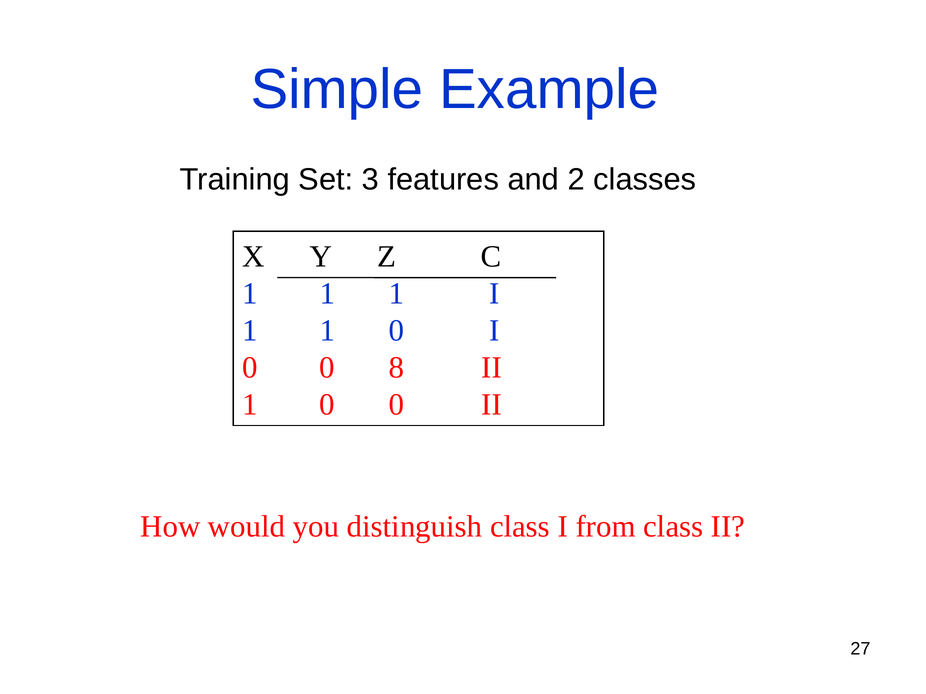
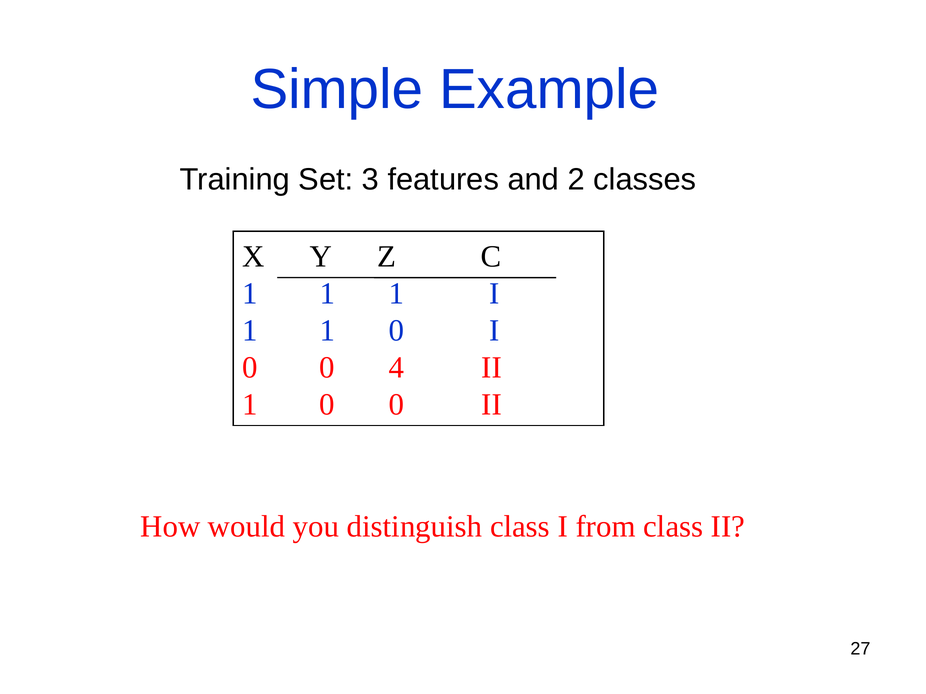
8: 8 -> 4 (397, 368)
